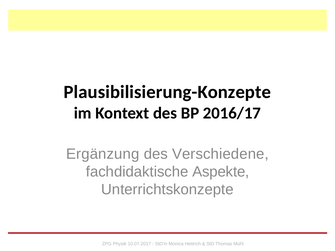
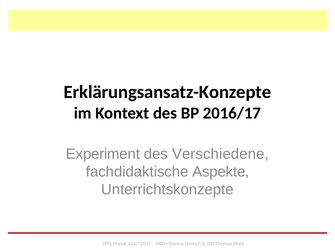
Plausibilisierung-Konzepte: Plausibilisierung-Konzepte -> Erklärungsansatz-Konzepte (167, 92)
Ergänzung: Ergänzung -> Experiment (103, 154)
